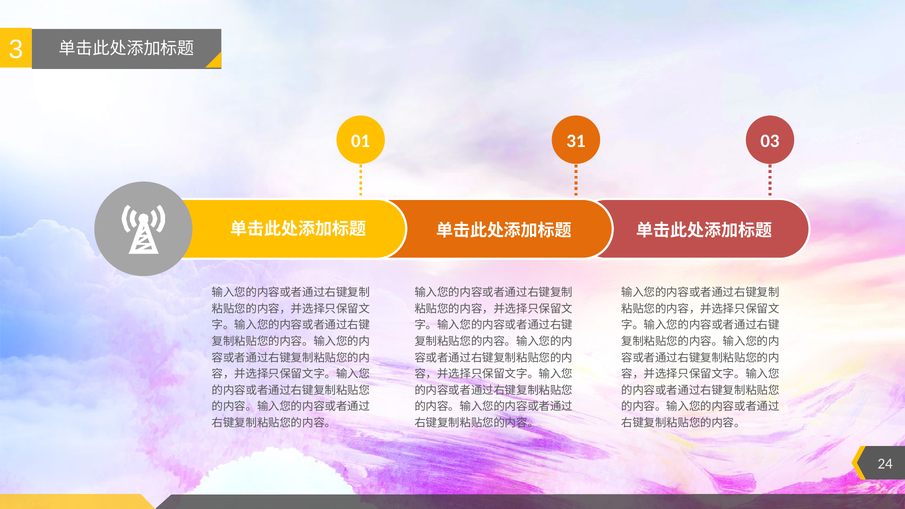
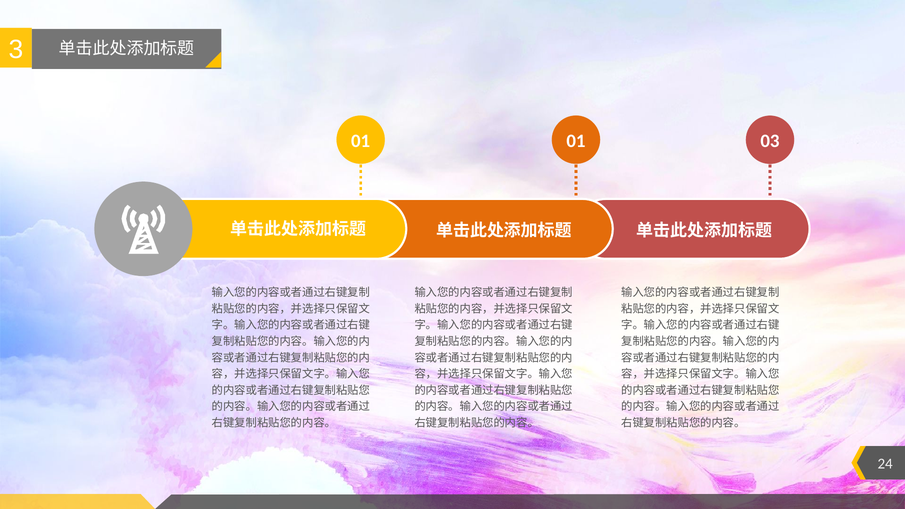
01 31: 31 -> 01 (576, 141)
